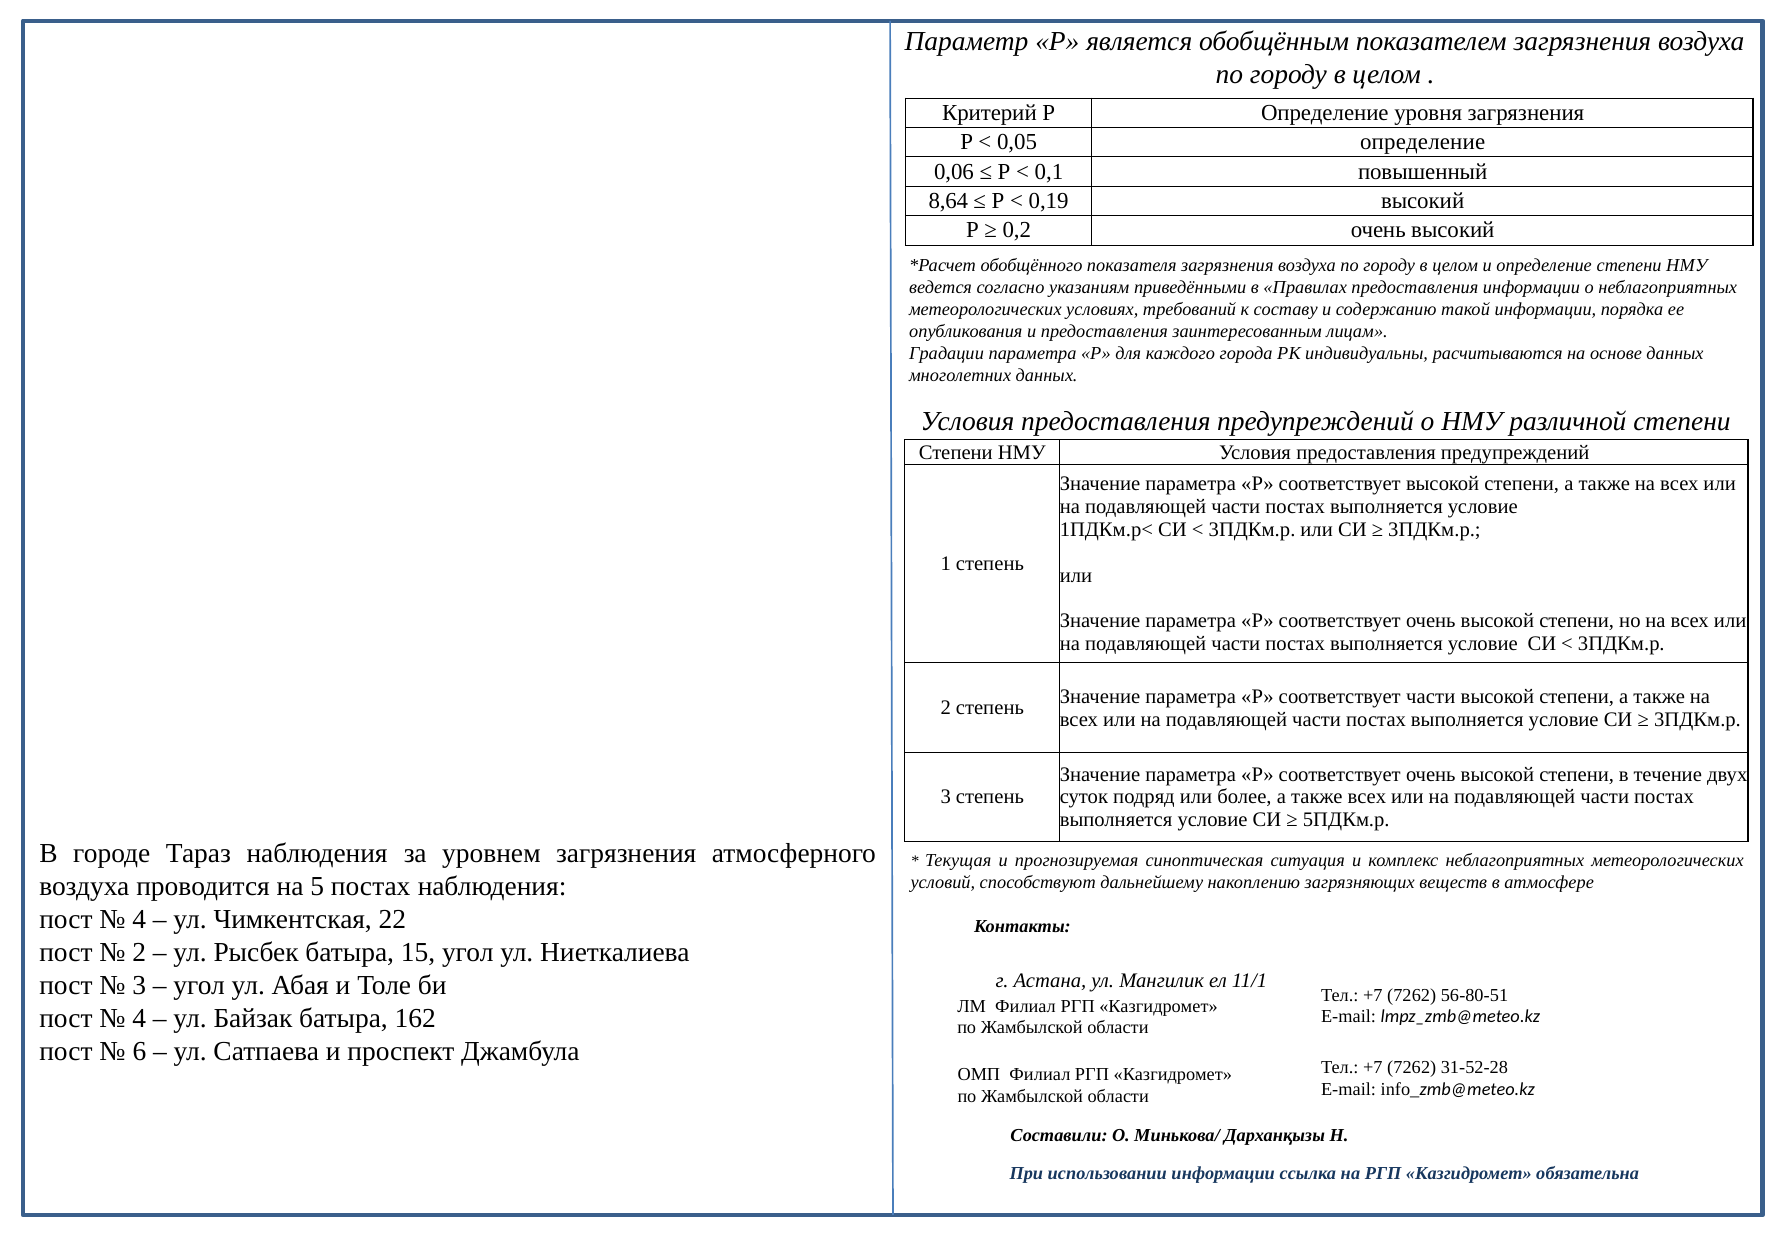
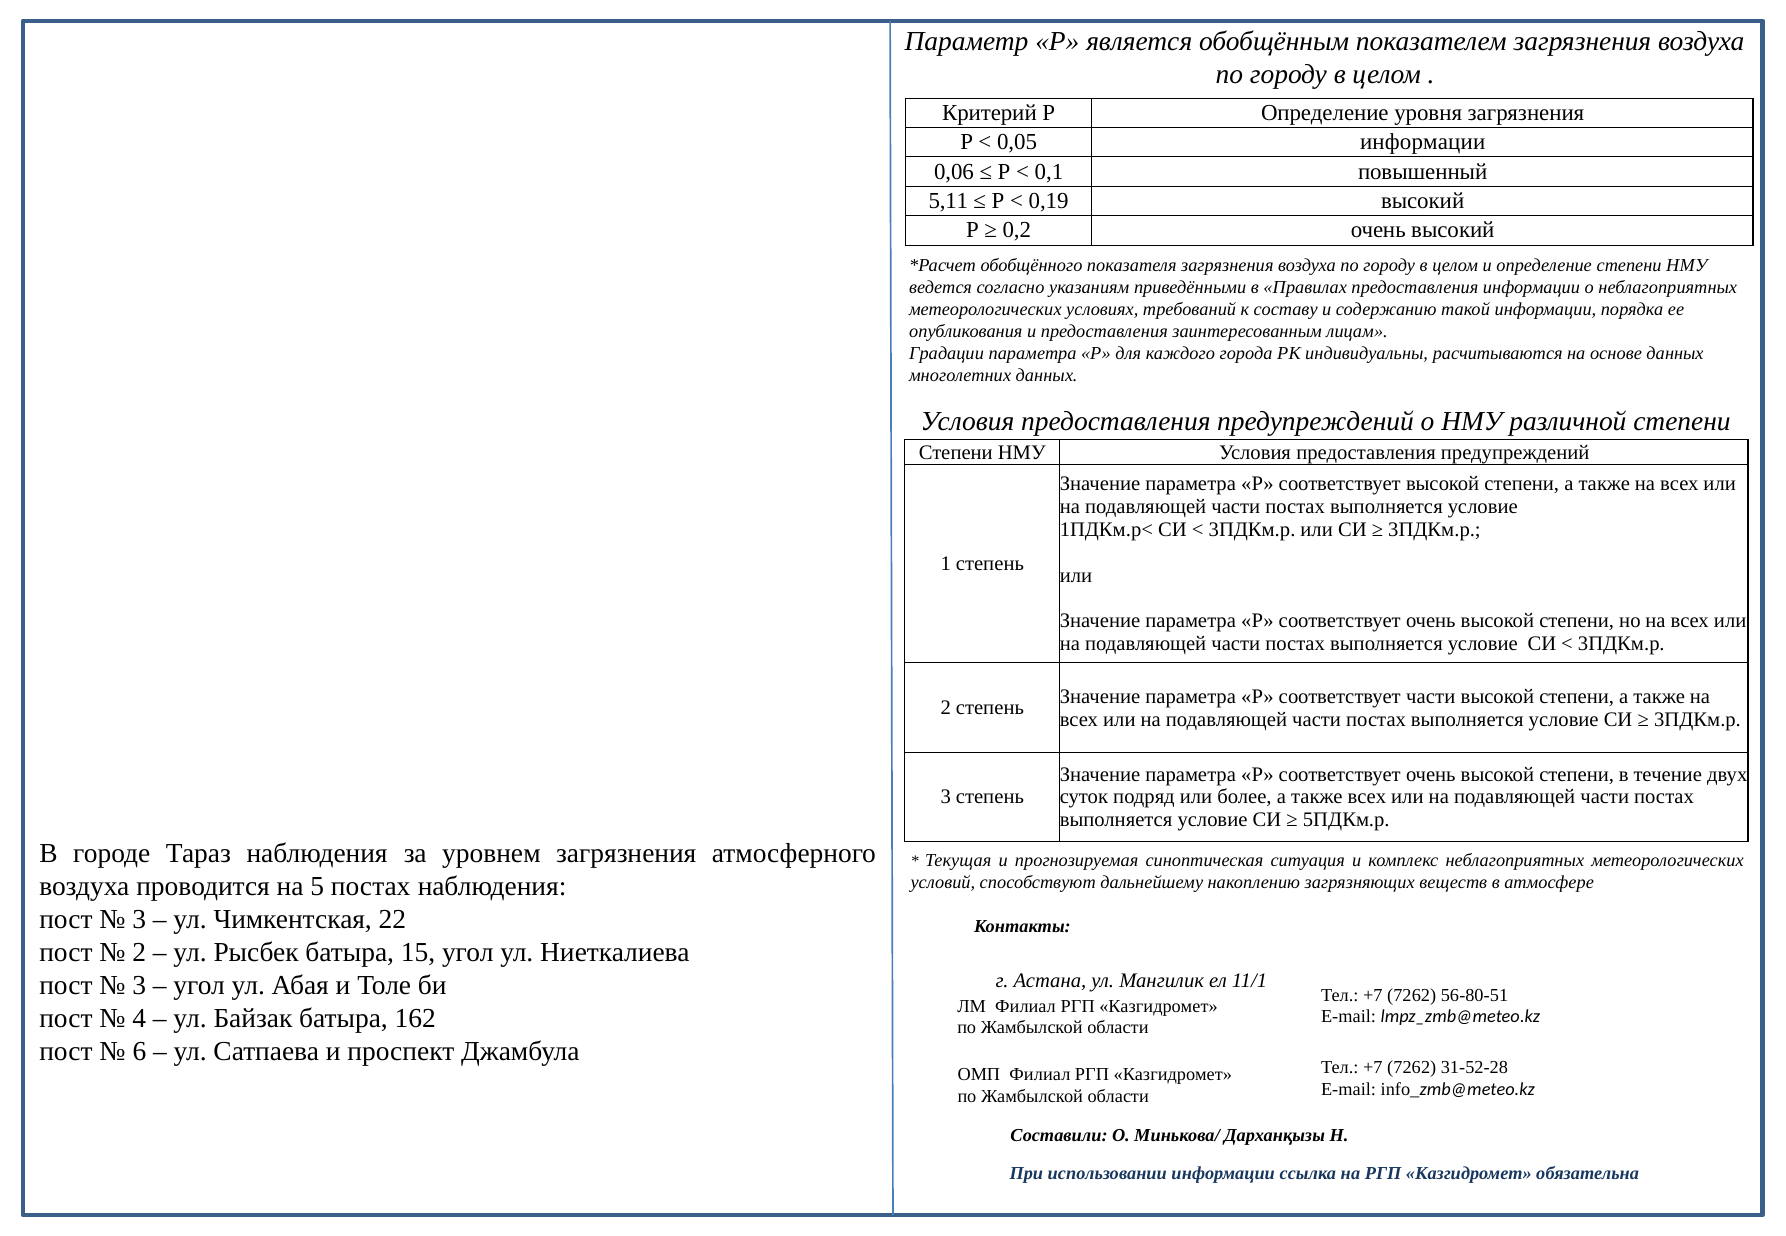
0,05 определение: определение -> информации (1423, 142)
8,64: 8,64 -> 5,11 (948, 201)
4: 4 -> 3 (139, 919)
